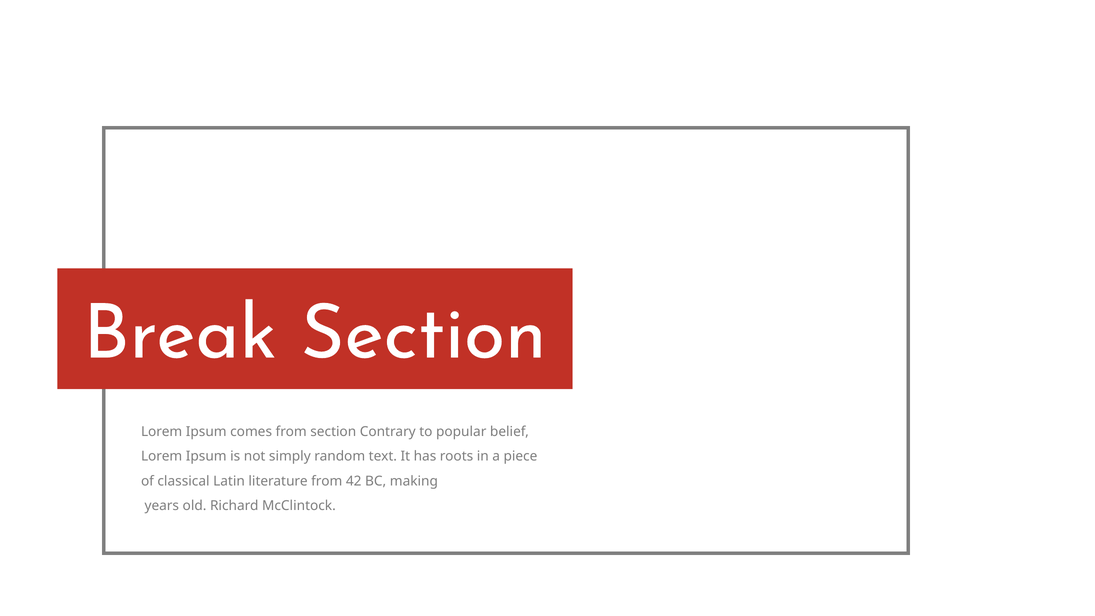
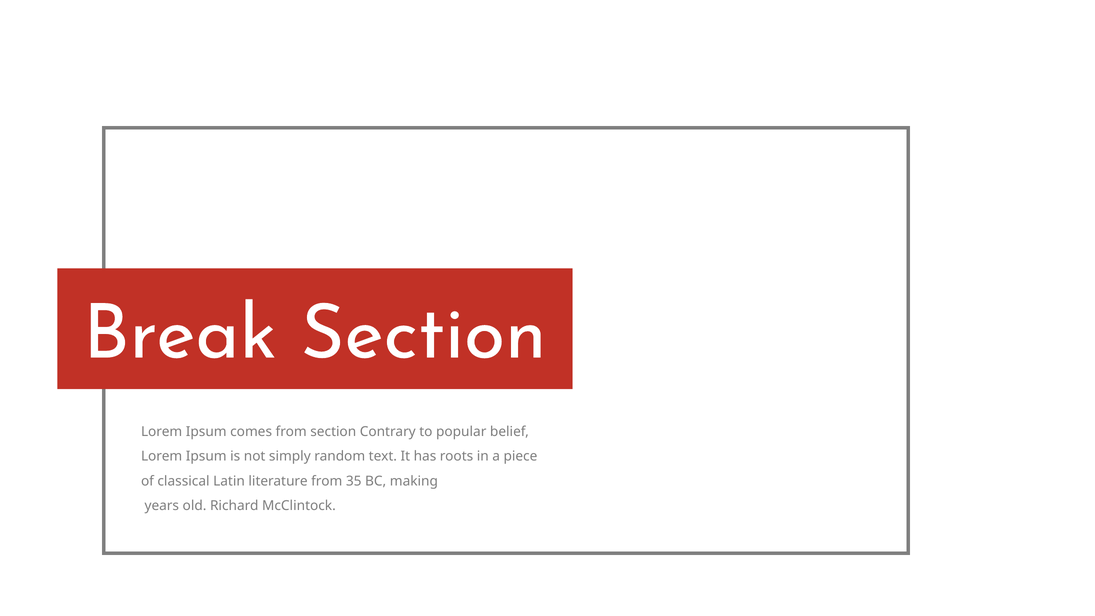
42: 42 -> 35 (354, 481)
